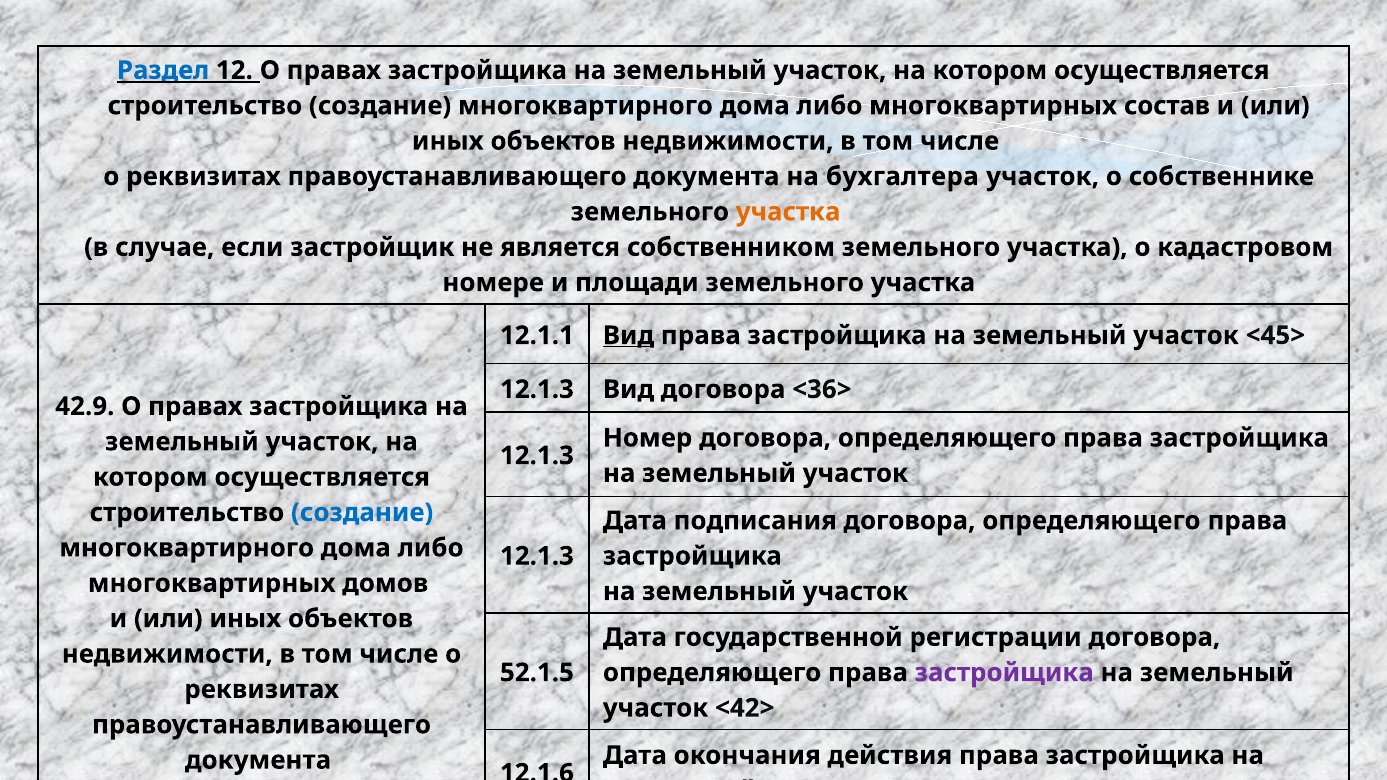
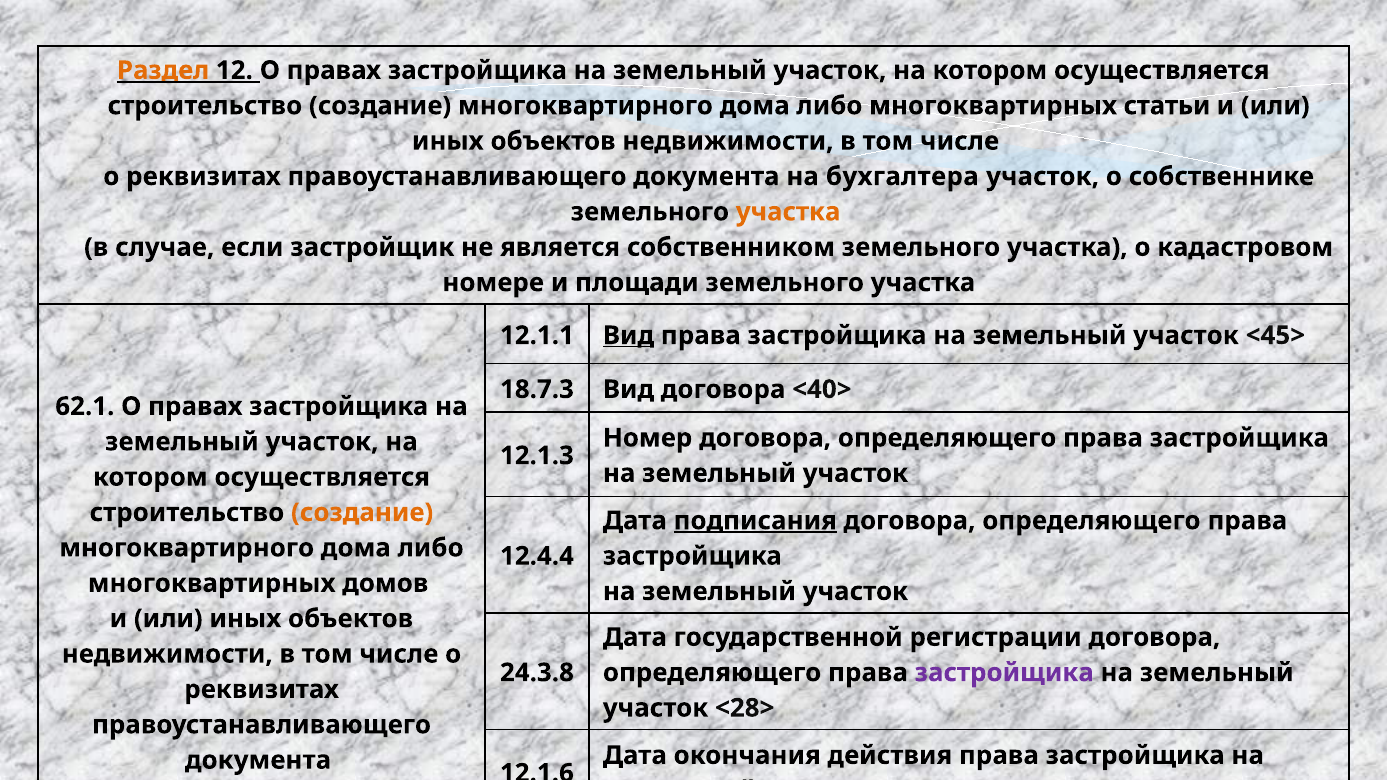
Раздел colour: blue -> orange (163, 70)
состав: состав -> статьи (1167, 106)
12.1.3: 12.1.3 -> 18.7.3 (537, 389)
<36>: <36> -> <40> (822, 389)
42.9: 42.9 -> 62.1 (85, 406)
создание colour: blue -> orange (362, 513)
подписания underline: none -> present (755, 521)
12.1.3: 12.1.3 -> 12.4.4 (537, 556)
52.1.5: 52.1.5 -> 24.3.8 (537, 673)
<42>: <42> -> <28> (745, 708)
